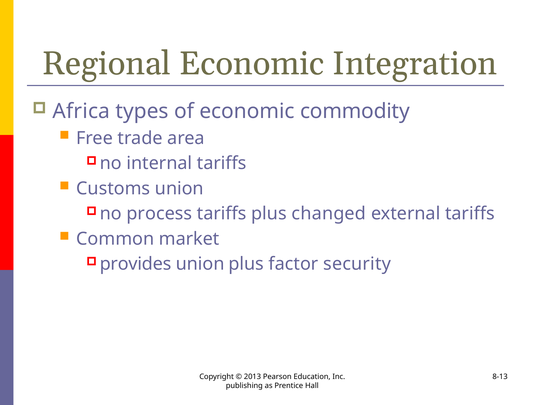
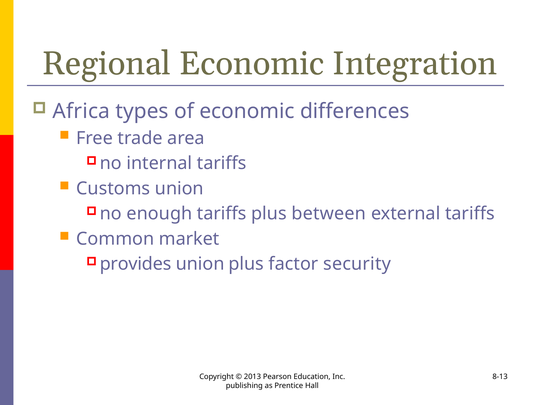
commodity: commodity -> differences (355, 111)
process: process -> enough (159, 214)
changed: changed -> between (329, 214)
